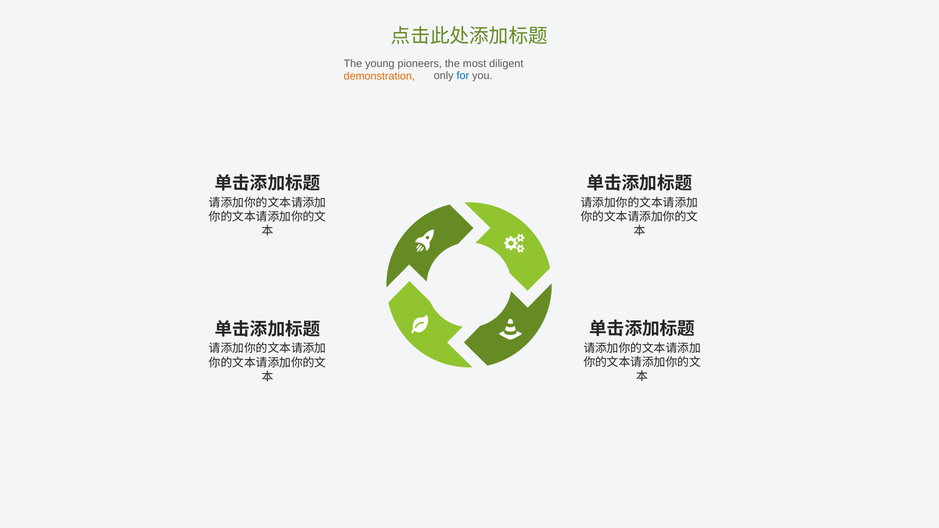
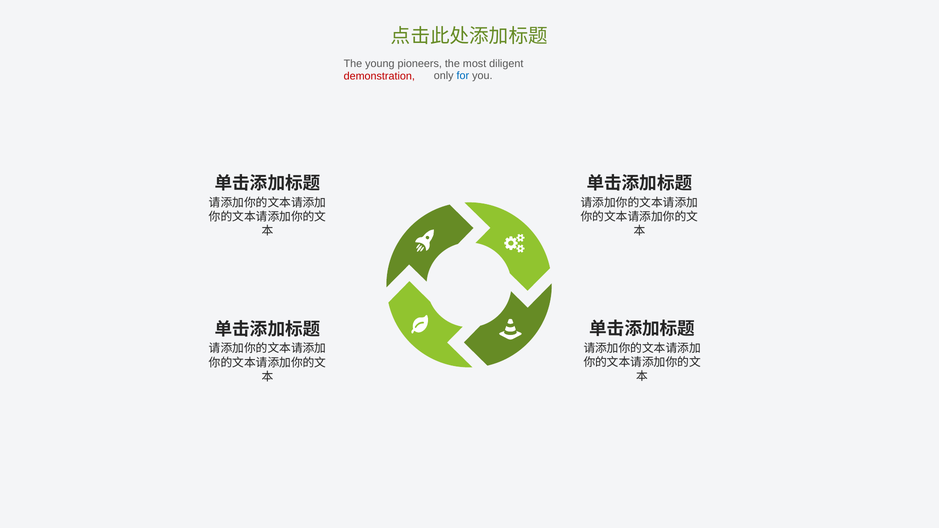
demonstration colour: orange -> red (379, 76)
